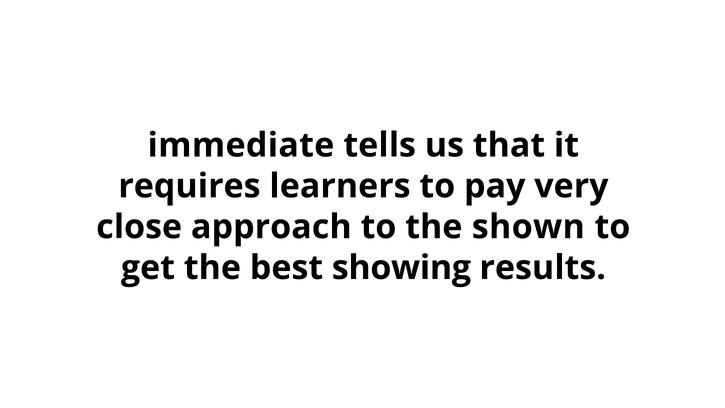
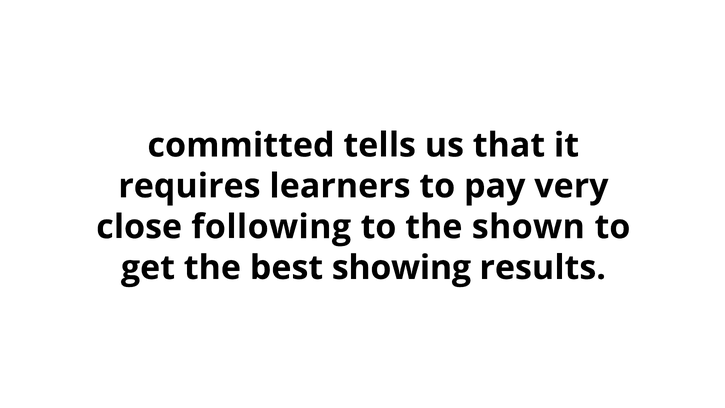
immediate: immediate -> committed (241, 145)
approach: approach -> following (271, 227)
